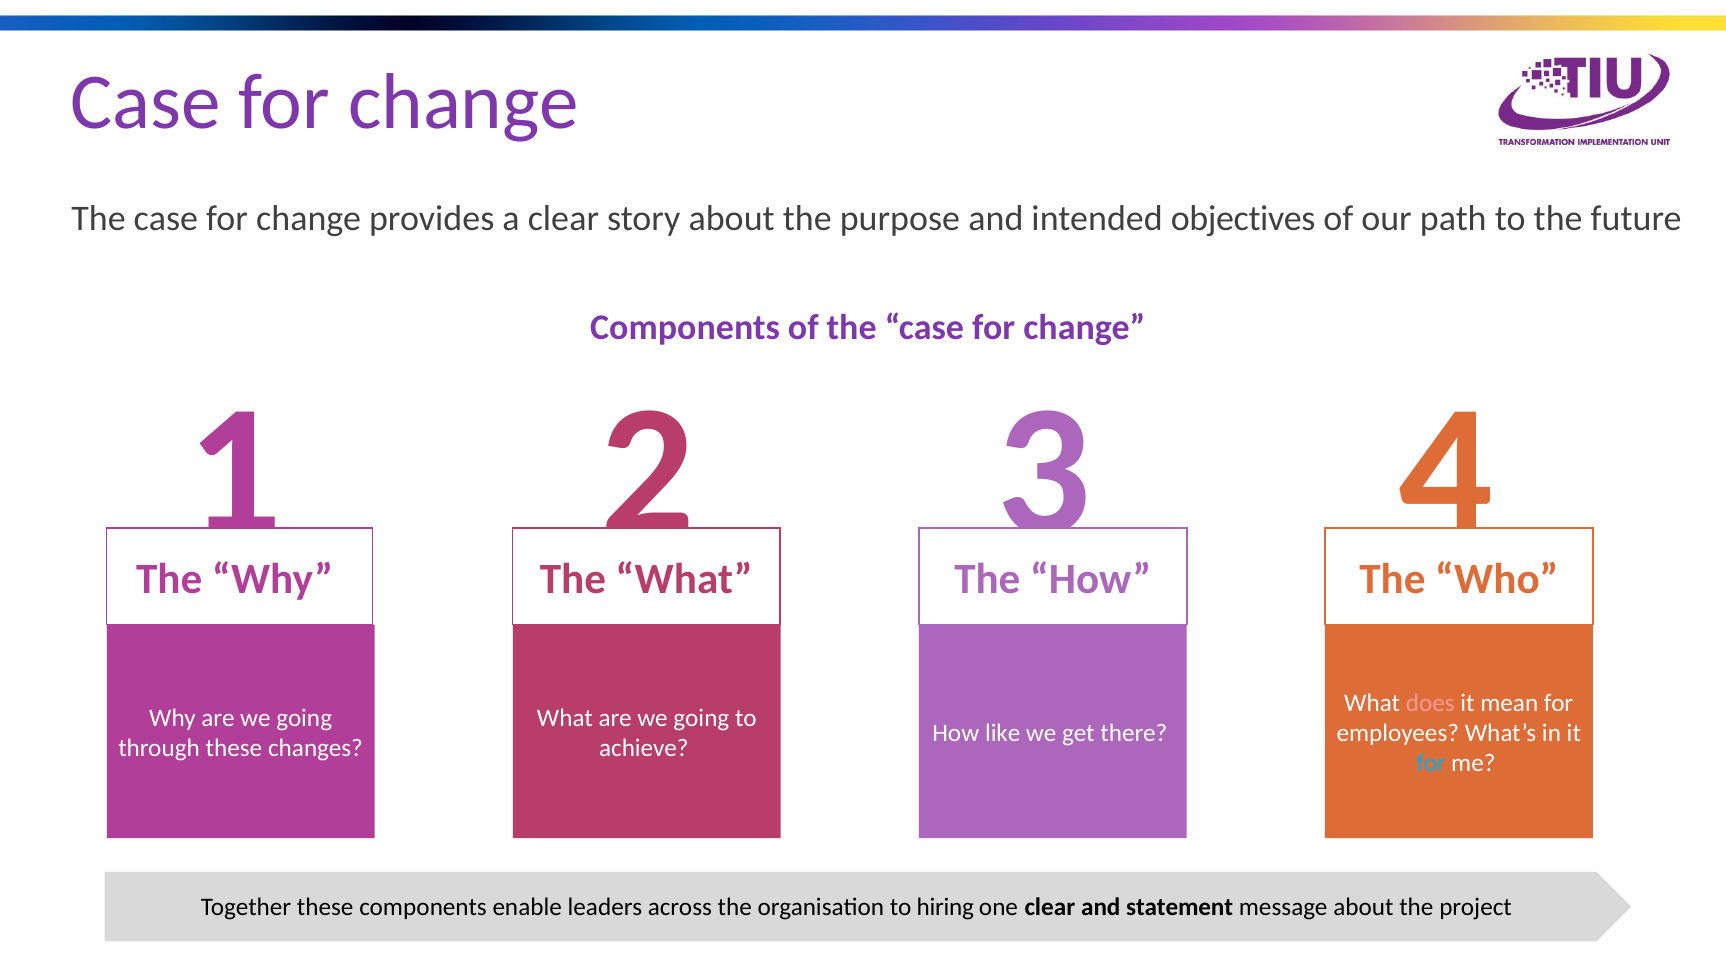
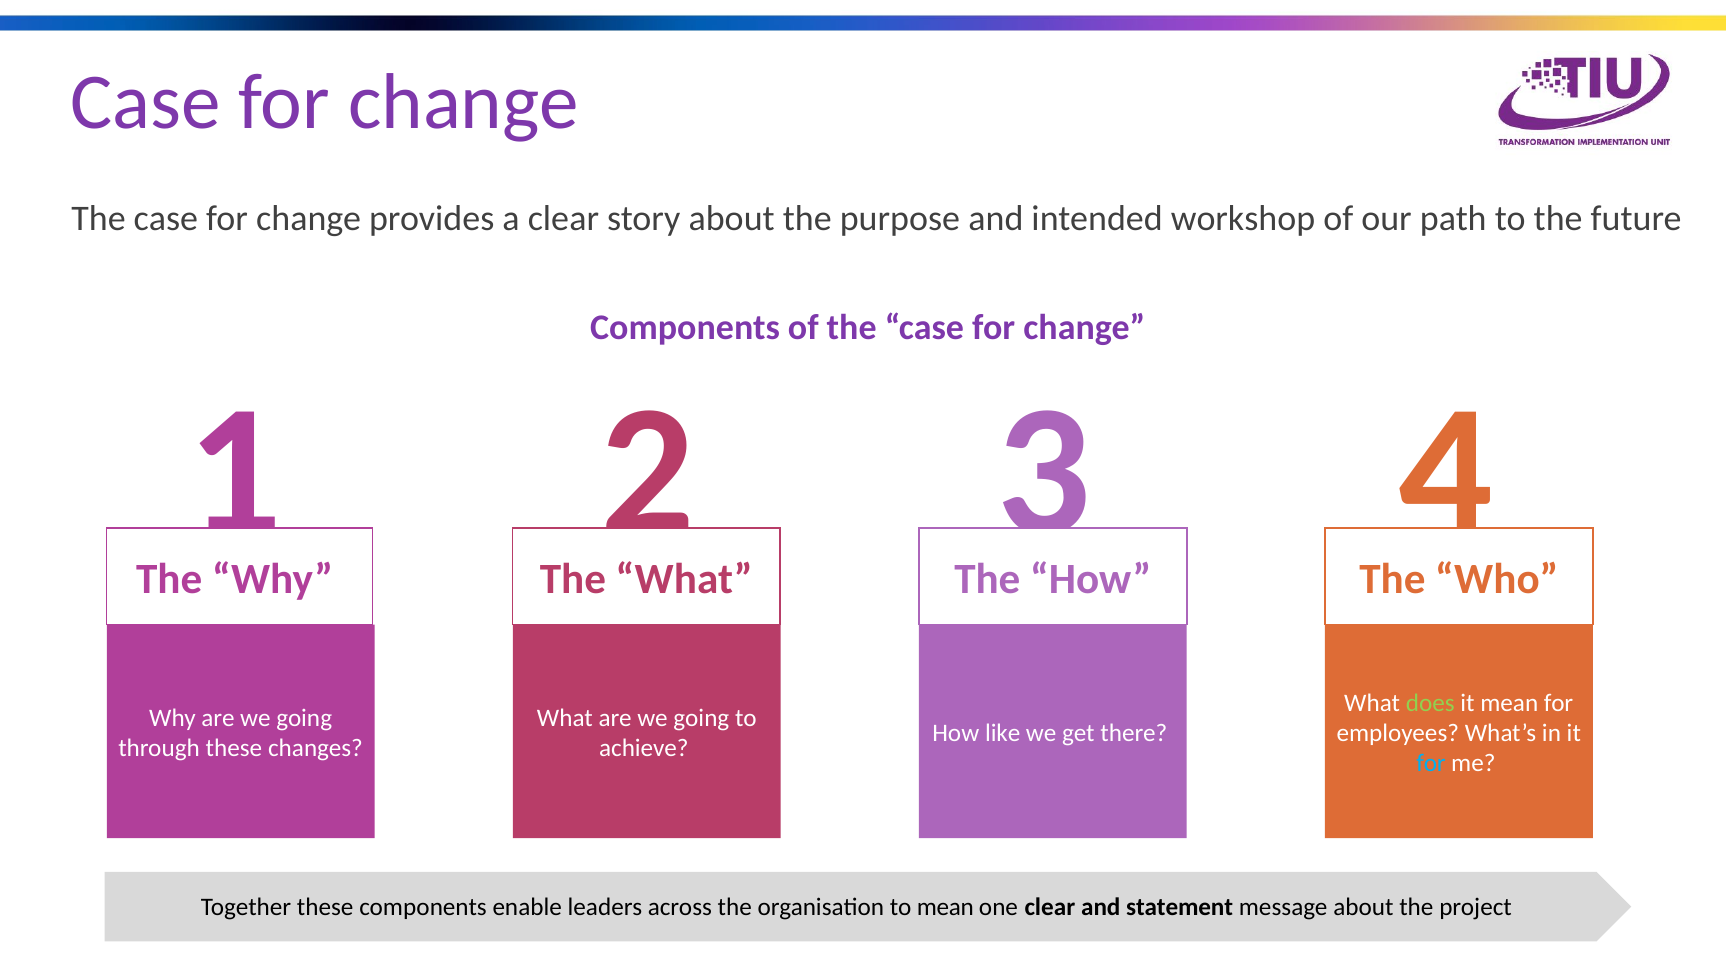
objectives: objectives -> workshop (1243, 219)
does colour: pink -> light green (1430, 703)
to hiring: hiring -> mean (945, 907)
